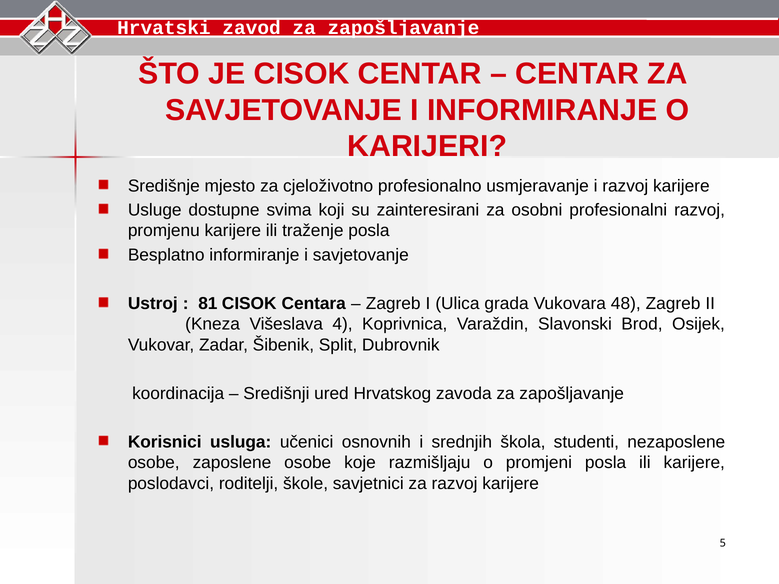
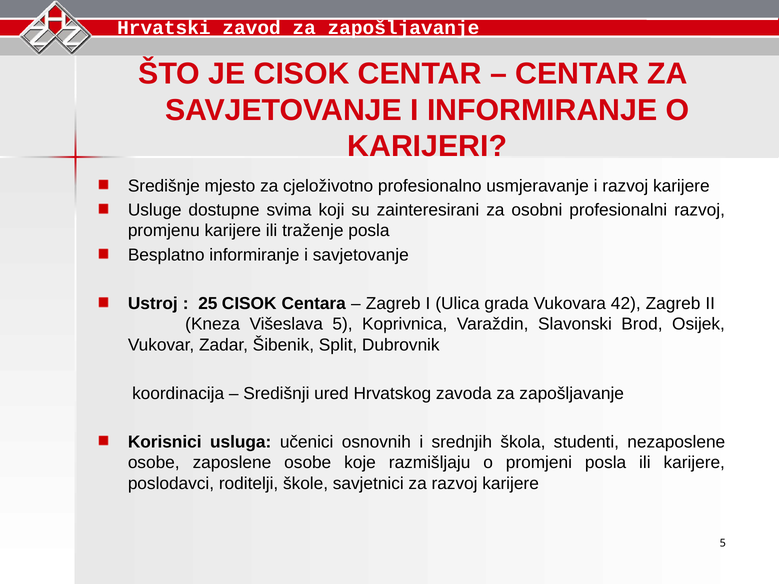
81: 81 -> 25 (208, 304)
48: 48 -> 42 (626, 304)
Višeslava 4: 4 -> 5 (343, 324)
